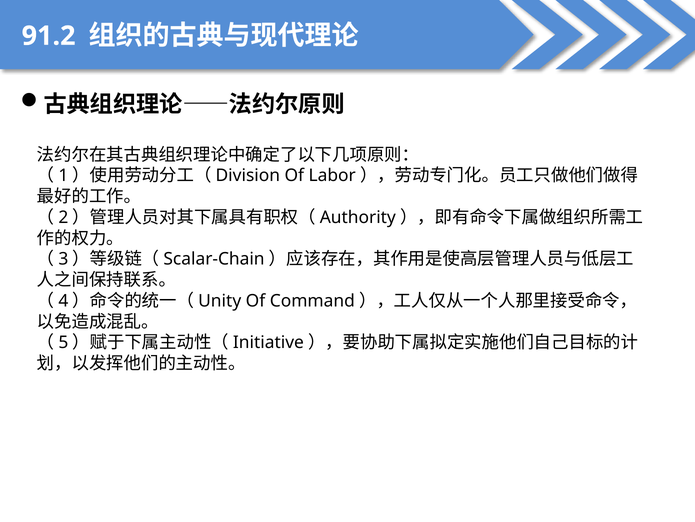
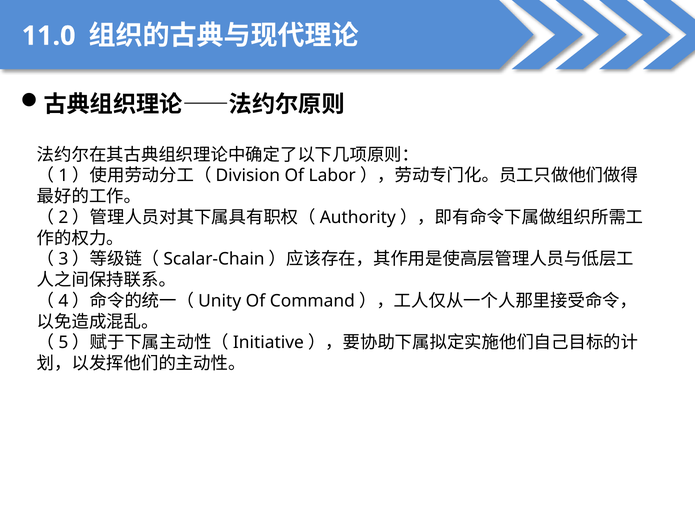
91.2: 91.2 -> 11.0 (49, 36)
